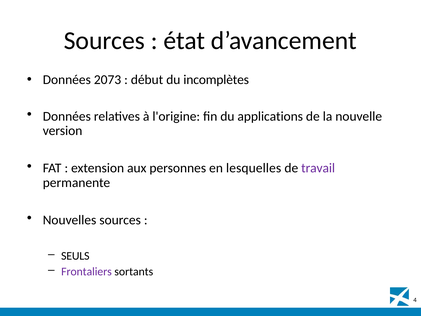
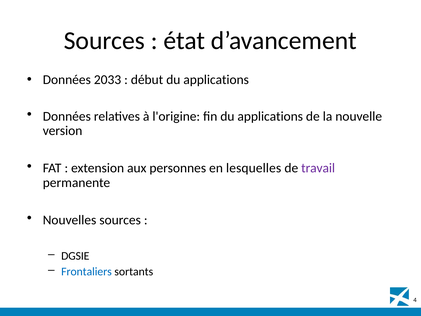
2073: 2073 -> 2033 (108, 80)
début du incomplètes: incomplètes -> applications (216, 80)
SEULS: SEULS -> DGSIE (75, 256)
Frontaliers colour: purple -> blue (86, 271)
